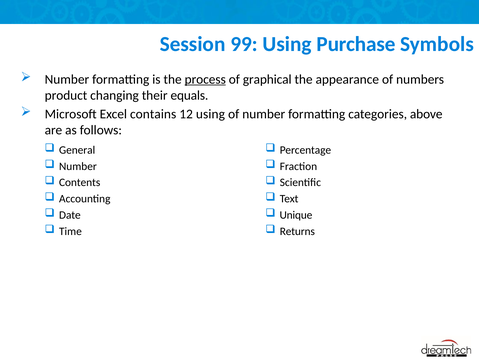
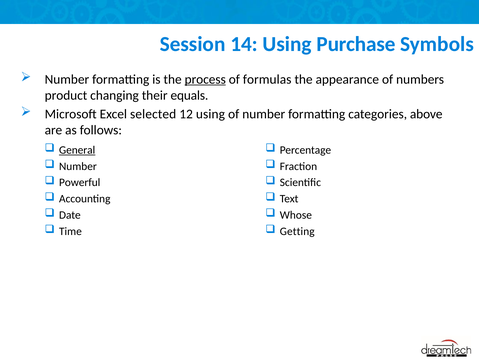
99: 99 -> 14 (244, 44)
graphical: graphical -> formulas (267, 79)
contains: contains -> selected (153, 114)
General underline: none -> present (77, 150)
Contents: Contents -> Powerful (80, 182)
Unique: Unique -> Whose (296, 215)
Returns: Returns -> Getting (297, 231)
